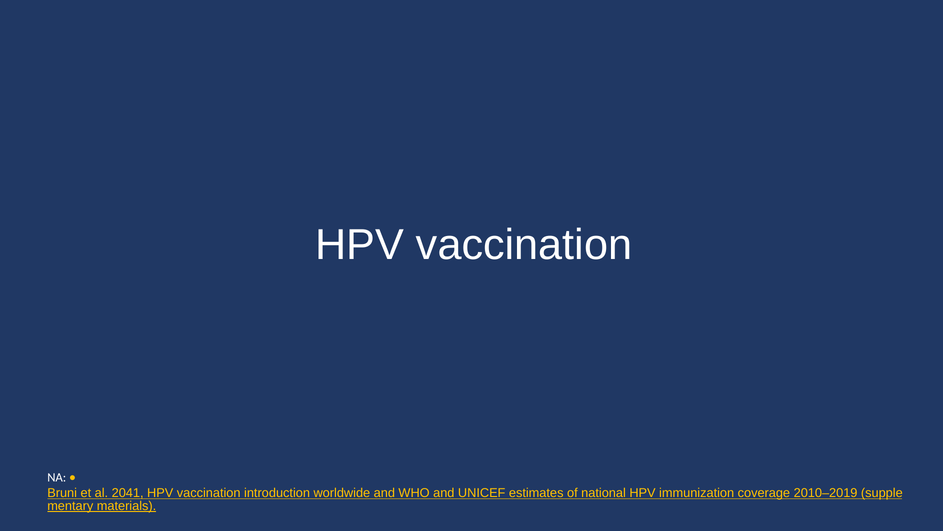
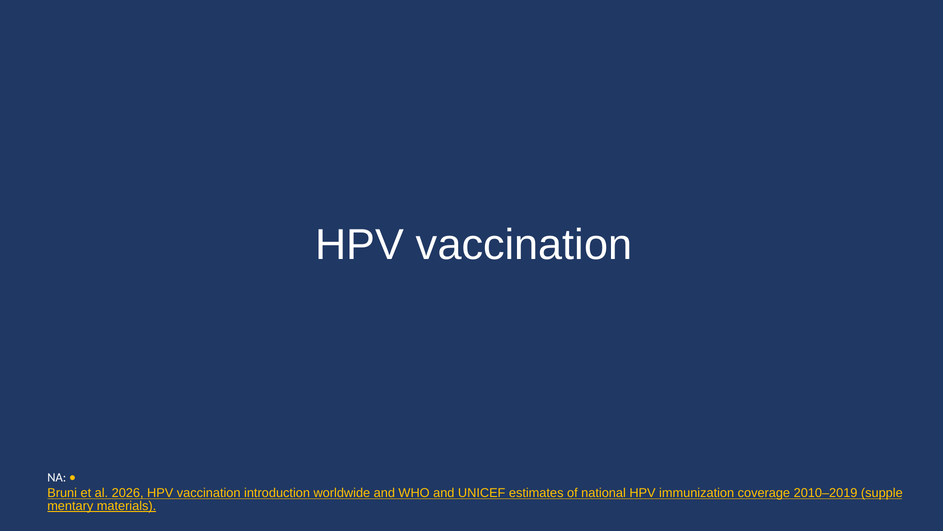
2041: 2041 -> 2026 (128, 492)
